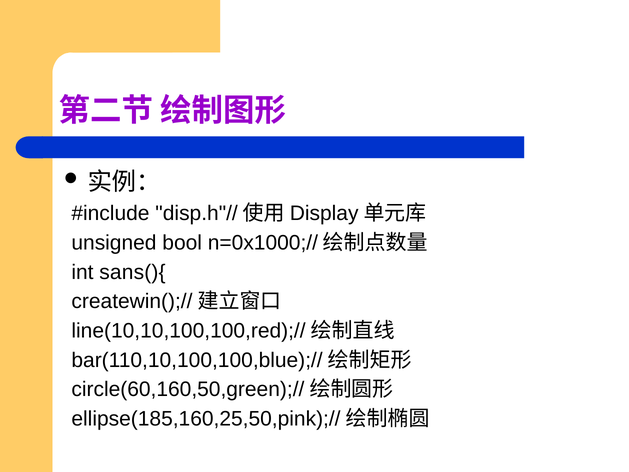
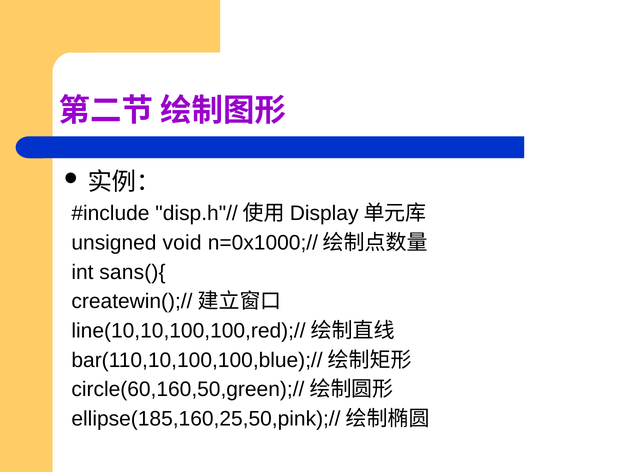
bool: bool -> void (182, 243)
